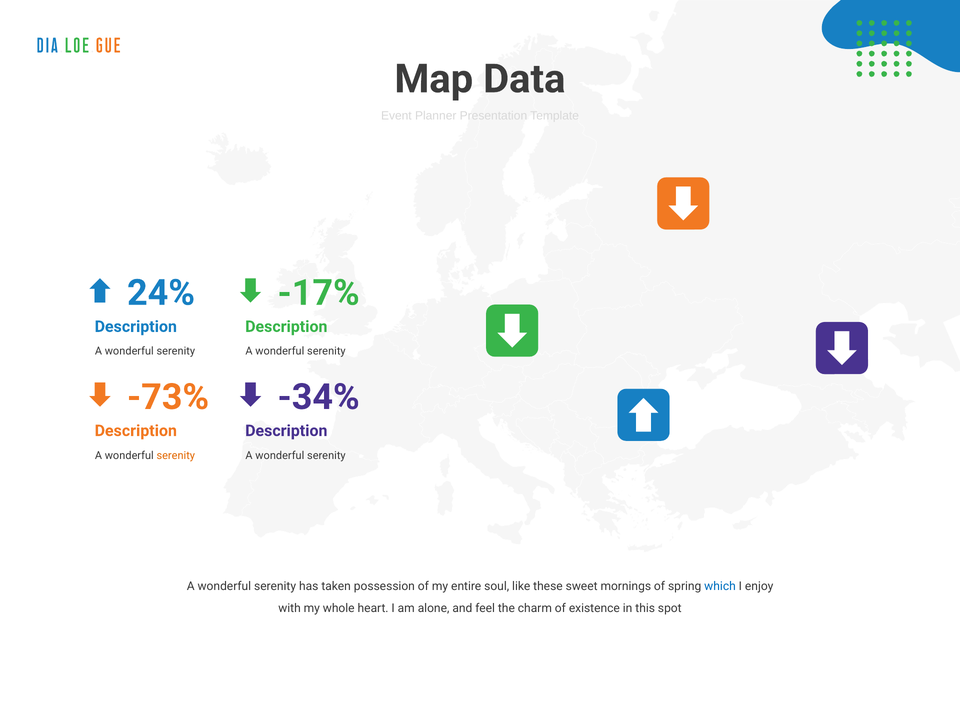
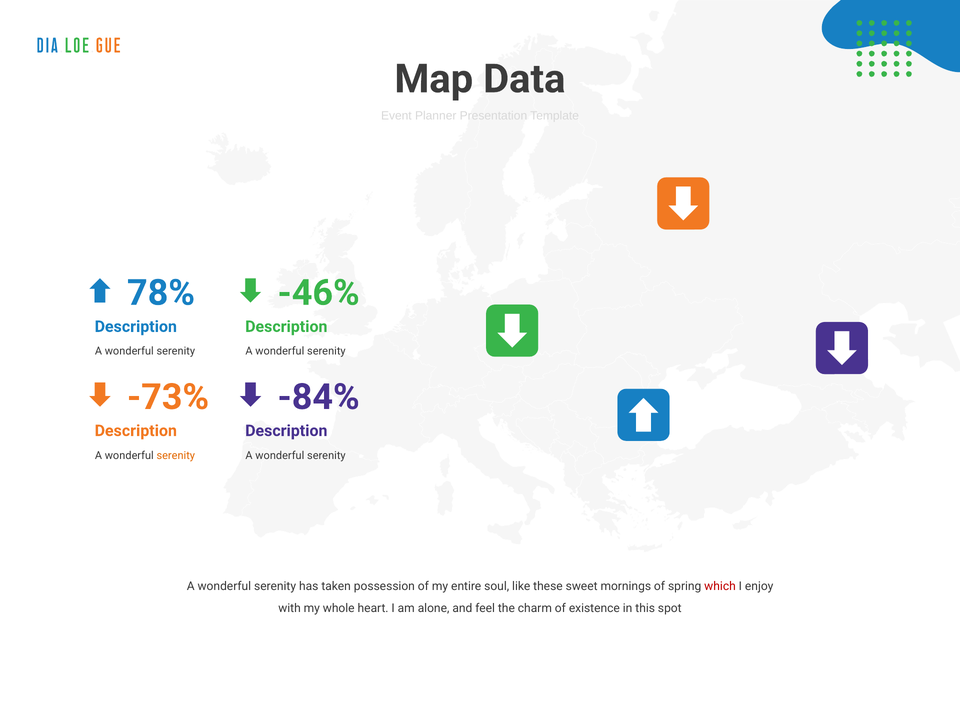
24%: 24% -> 78% (161, 293)
-17%: -17% -> -46% (319, 293)
-34%: -34% -> -84% (319, 397)
which colour: blue -> red (720, 587)
